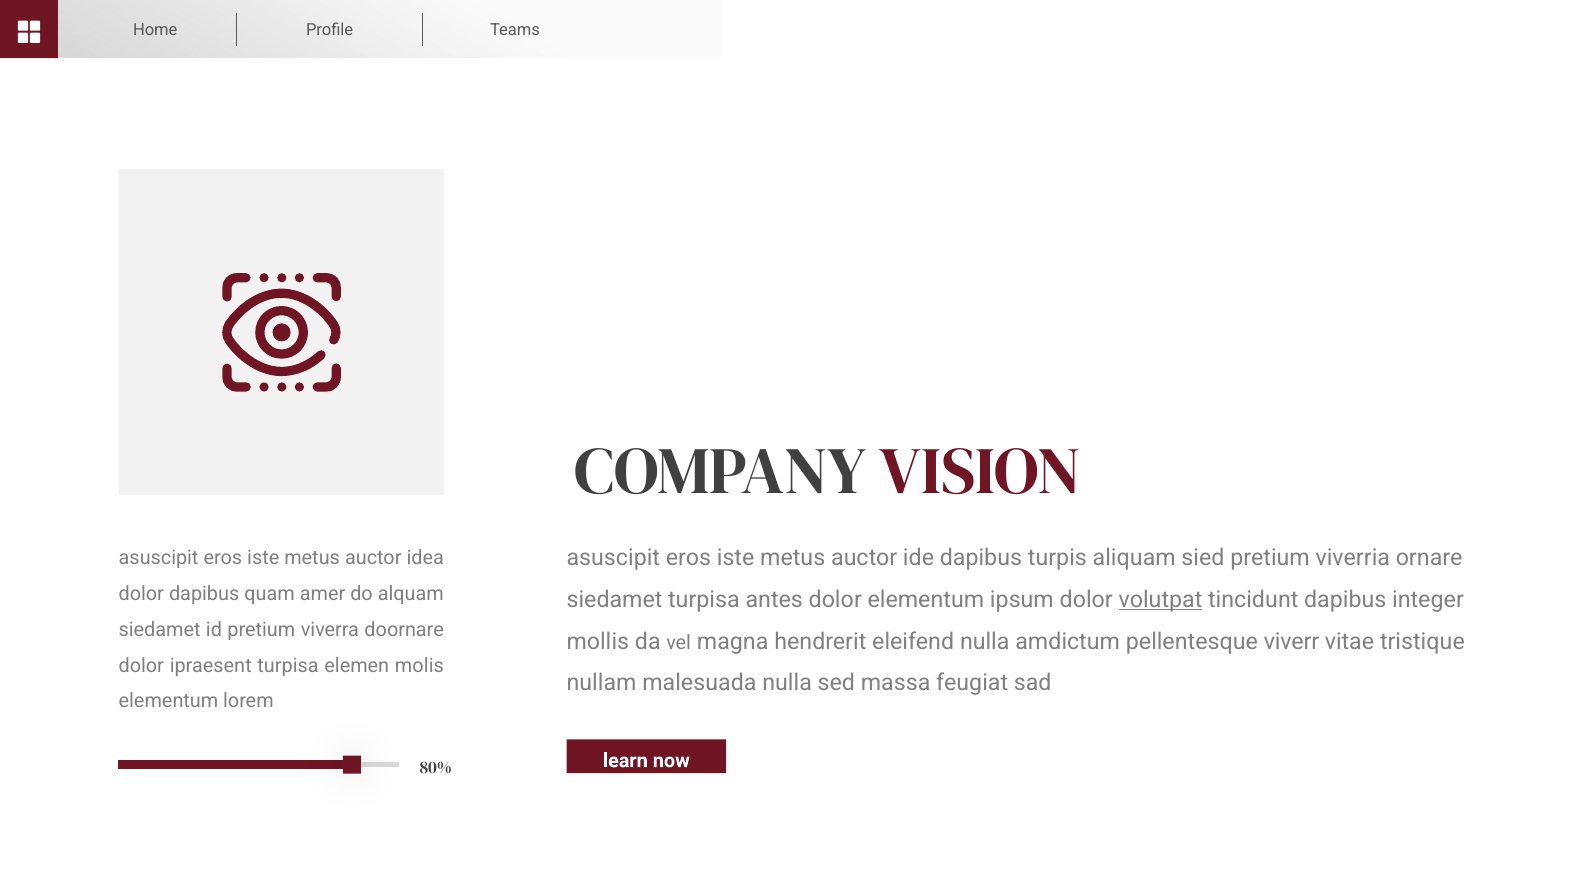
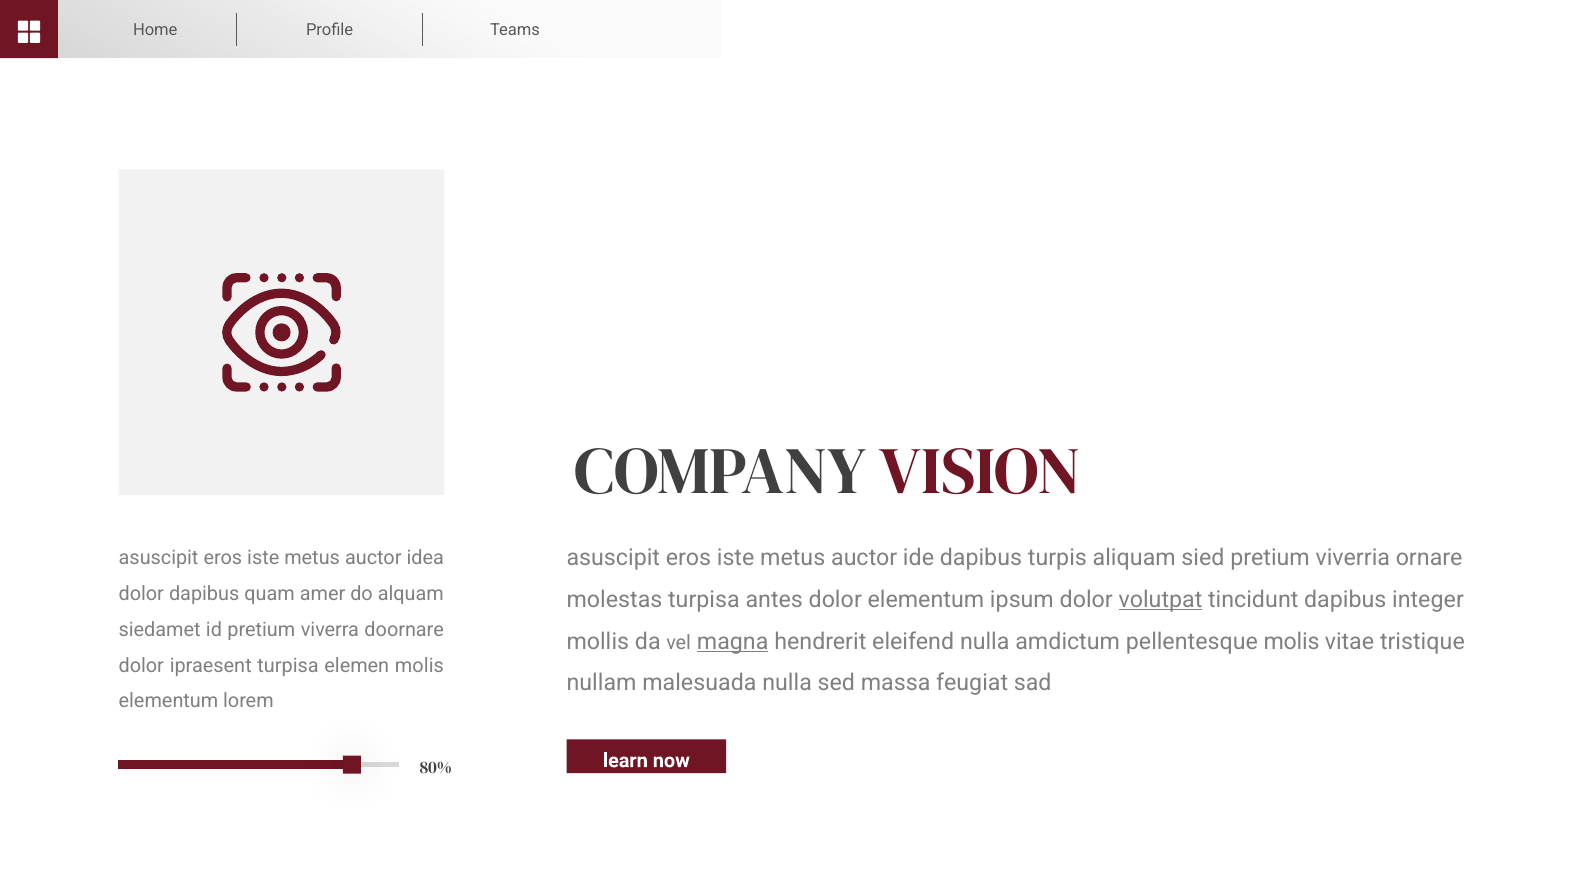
siedamet: siedamet -> molestas (614, 600)
magna underline: none -> present (733, 641)
pellentesque viverr: viverr -> molis (1292, 641)
